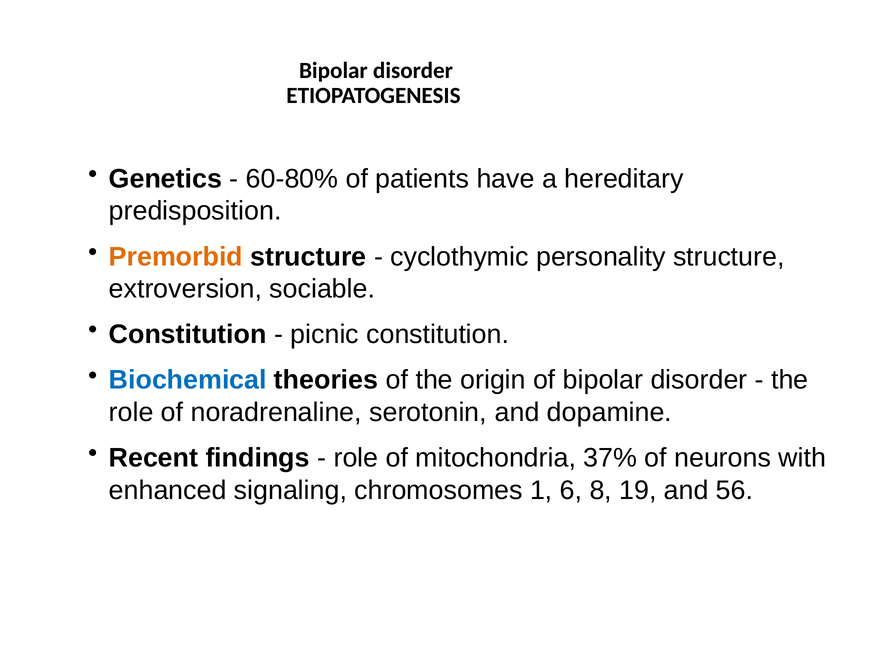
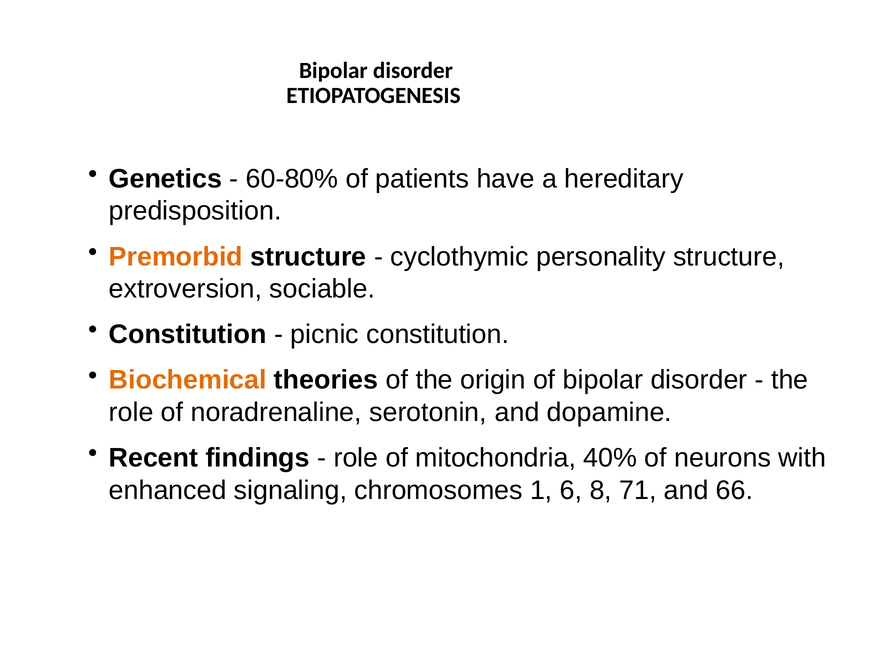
Biochemical colour: blue -> orange (188, 380)
37%: 37% -> 40% (610, 458)
19: 19 -> 71 (638, 490)
56: 56 -> 66 (735, 490)
